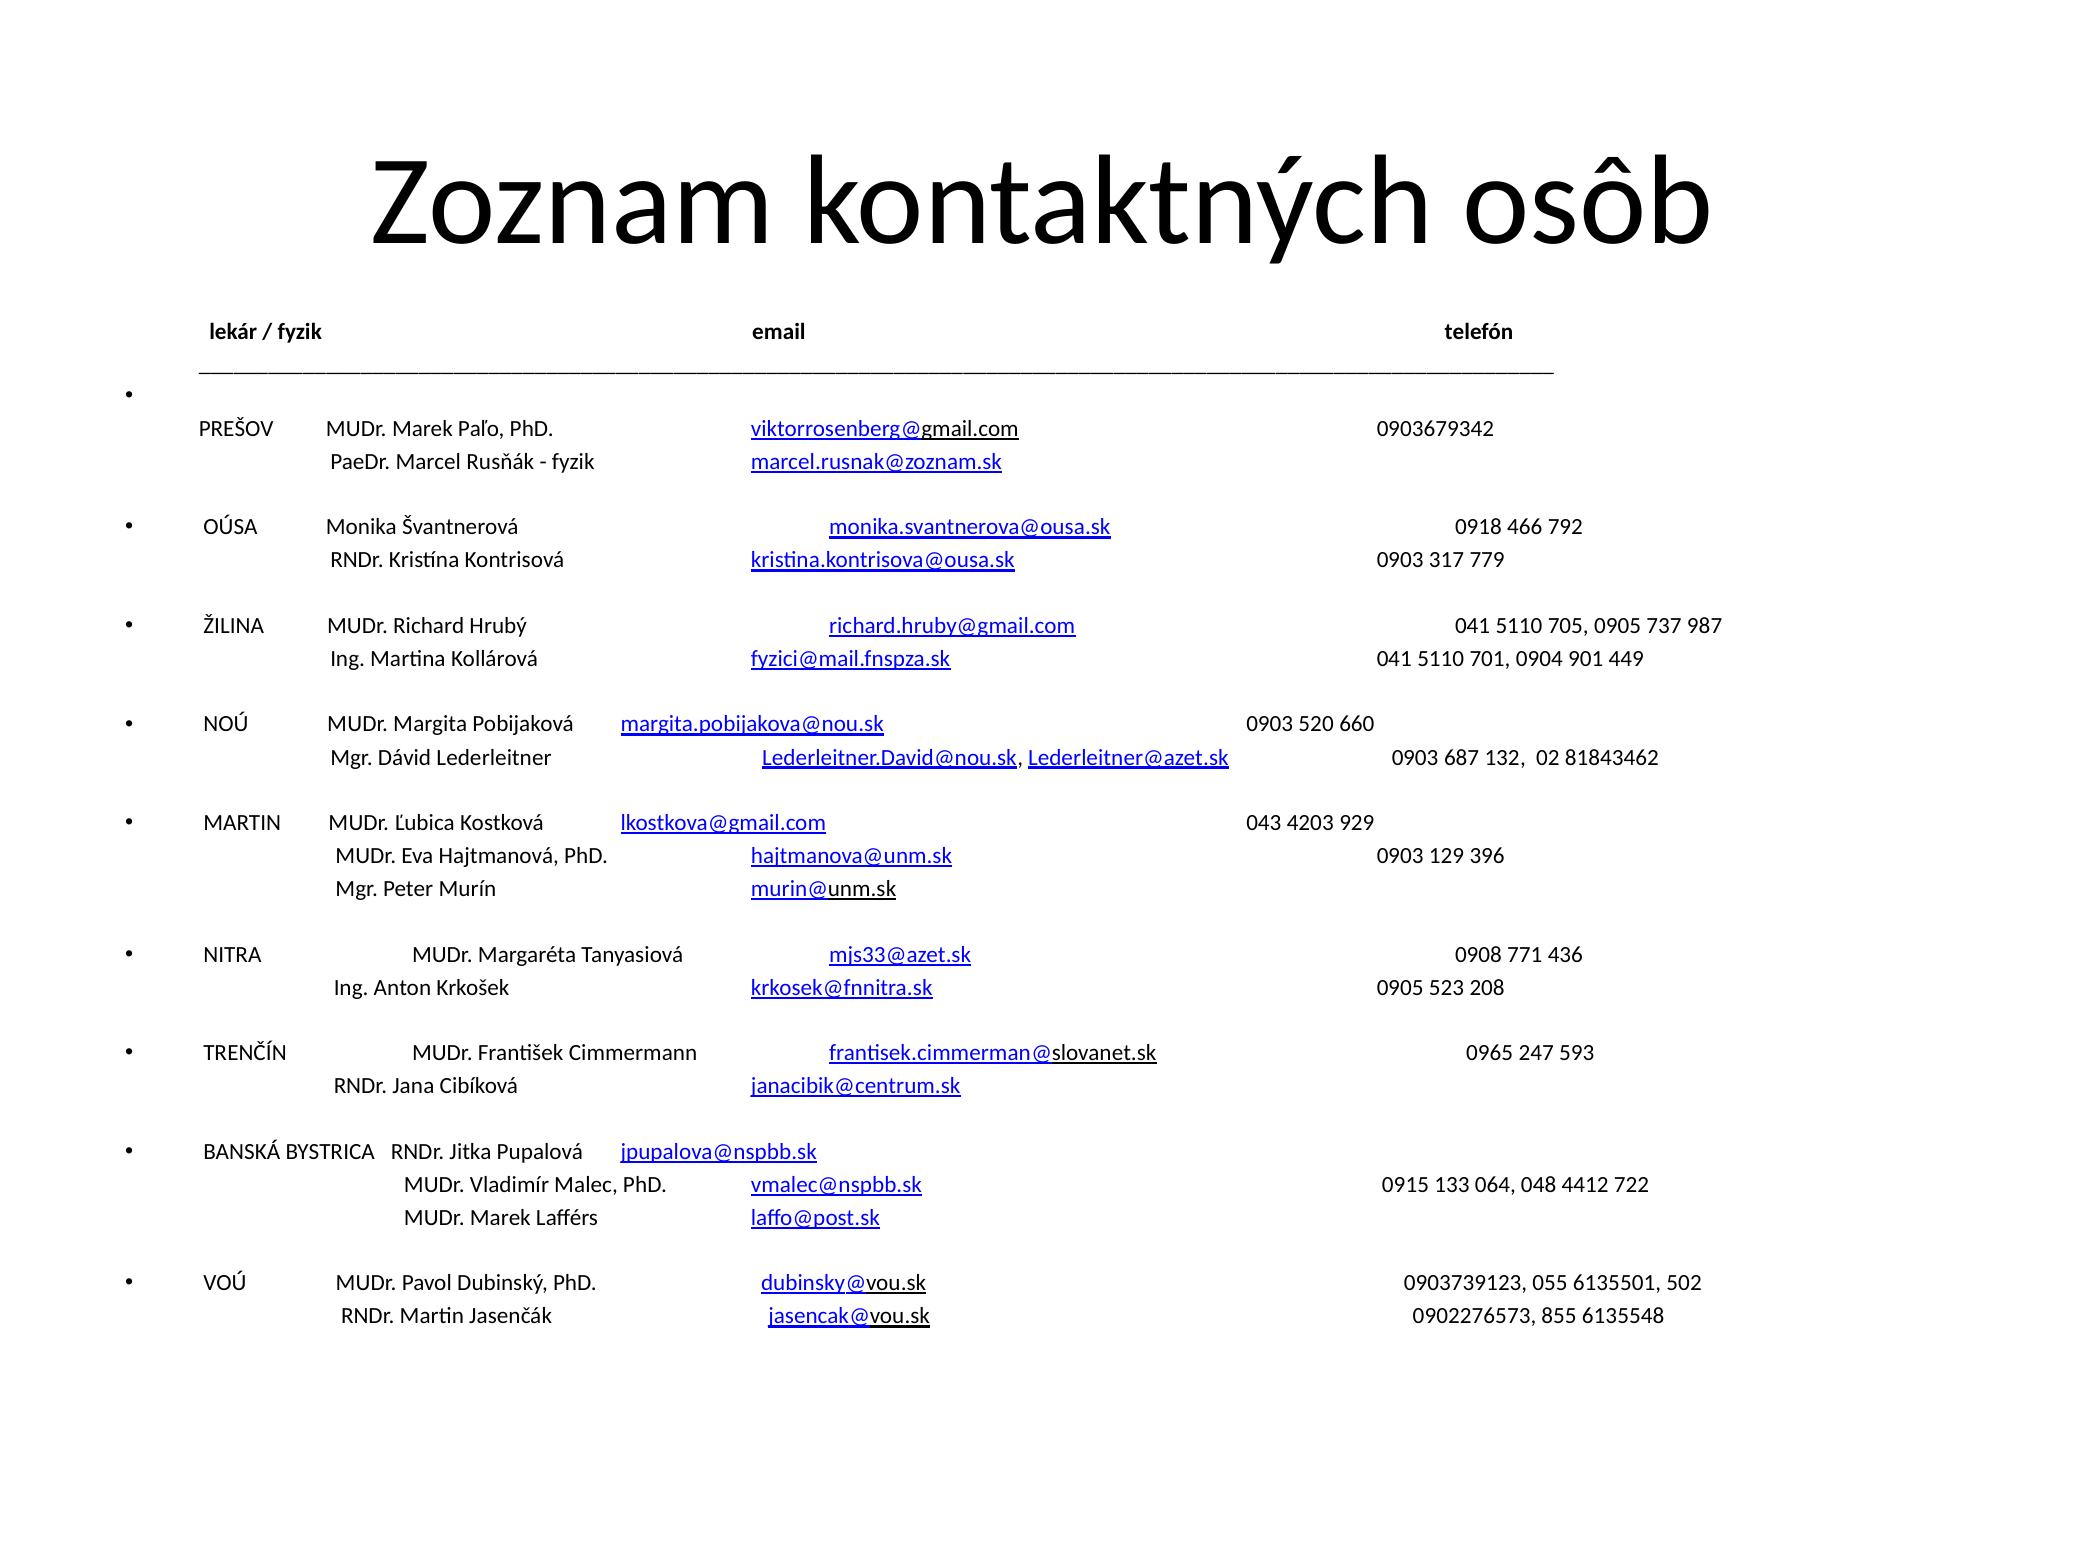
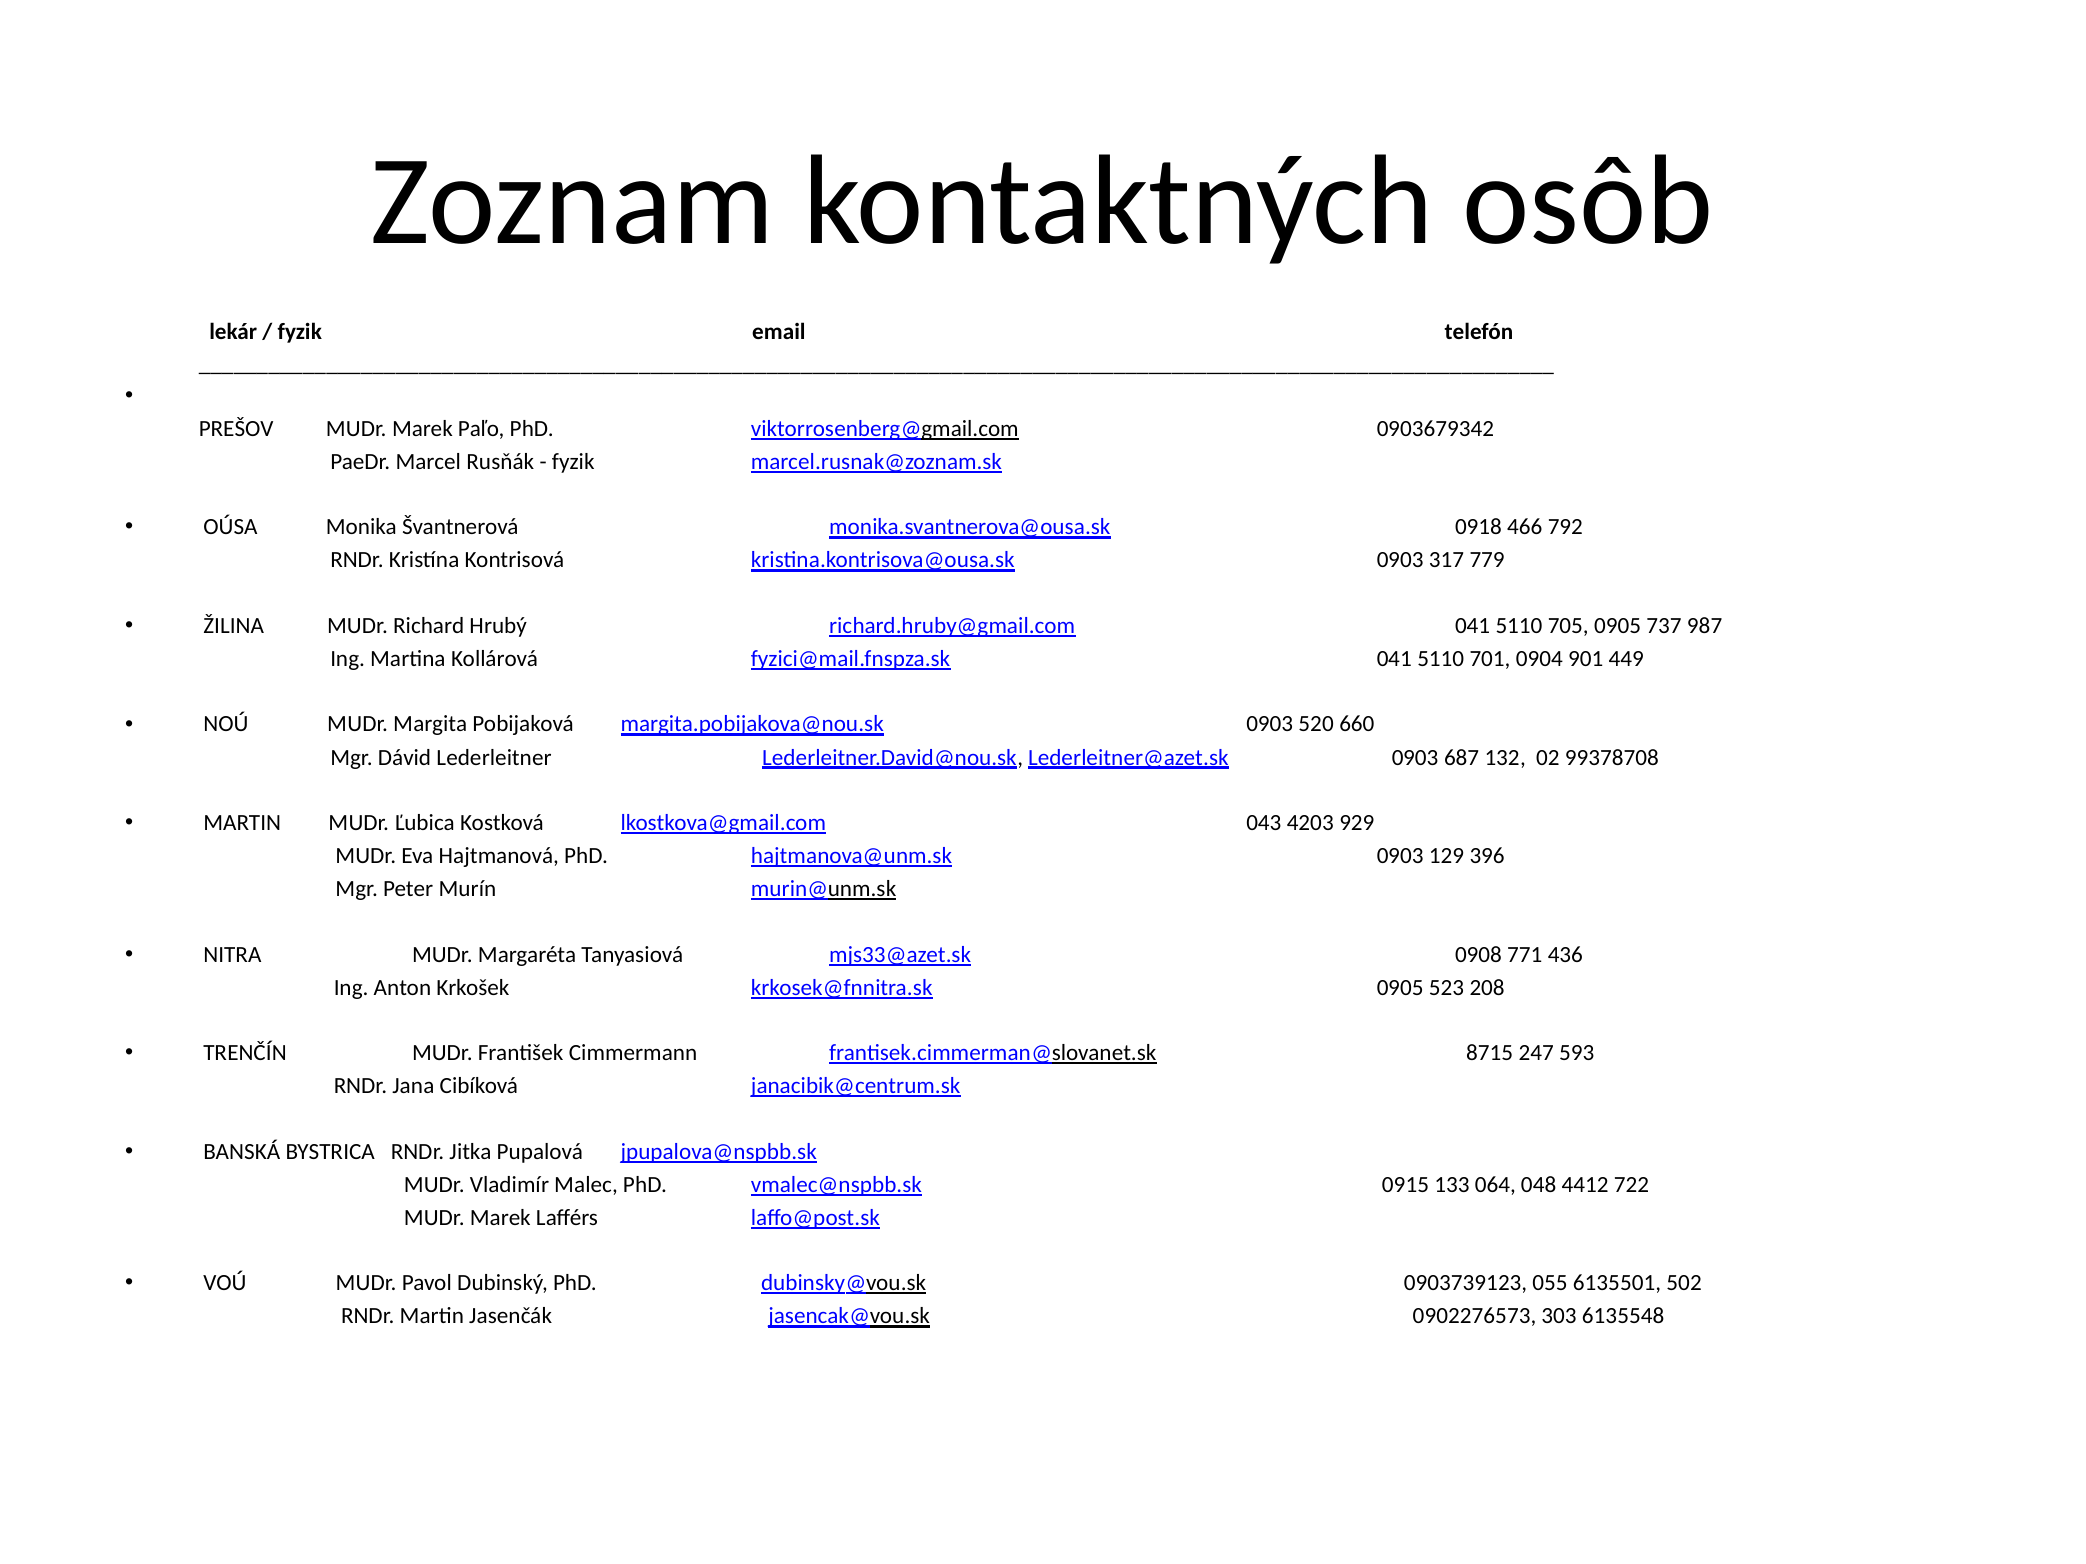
81843462: 81843462 -> 99378708 (1612, 758)
0965: 0965 -> 8715 (1490, 1053)
855: 855 -> 303 (1559, 1317)
